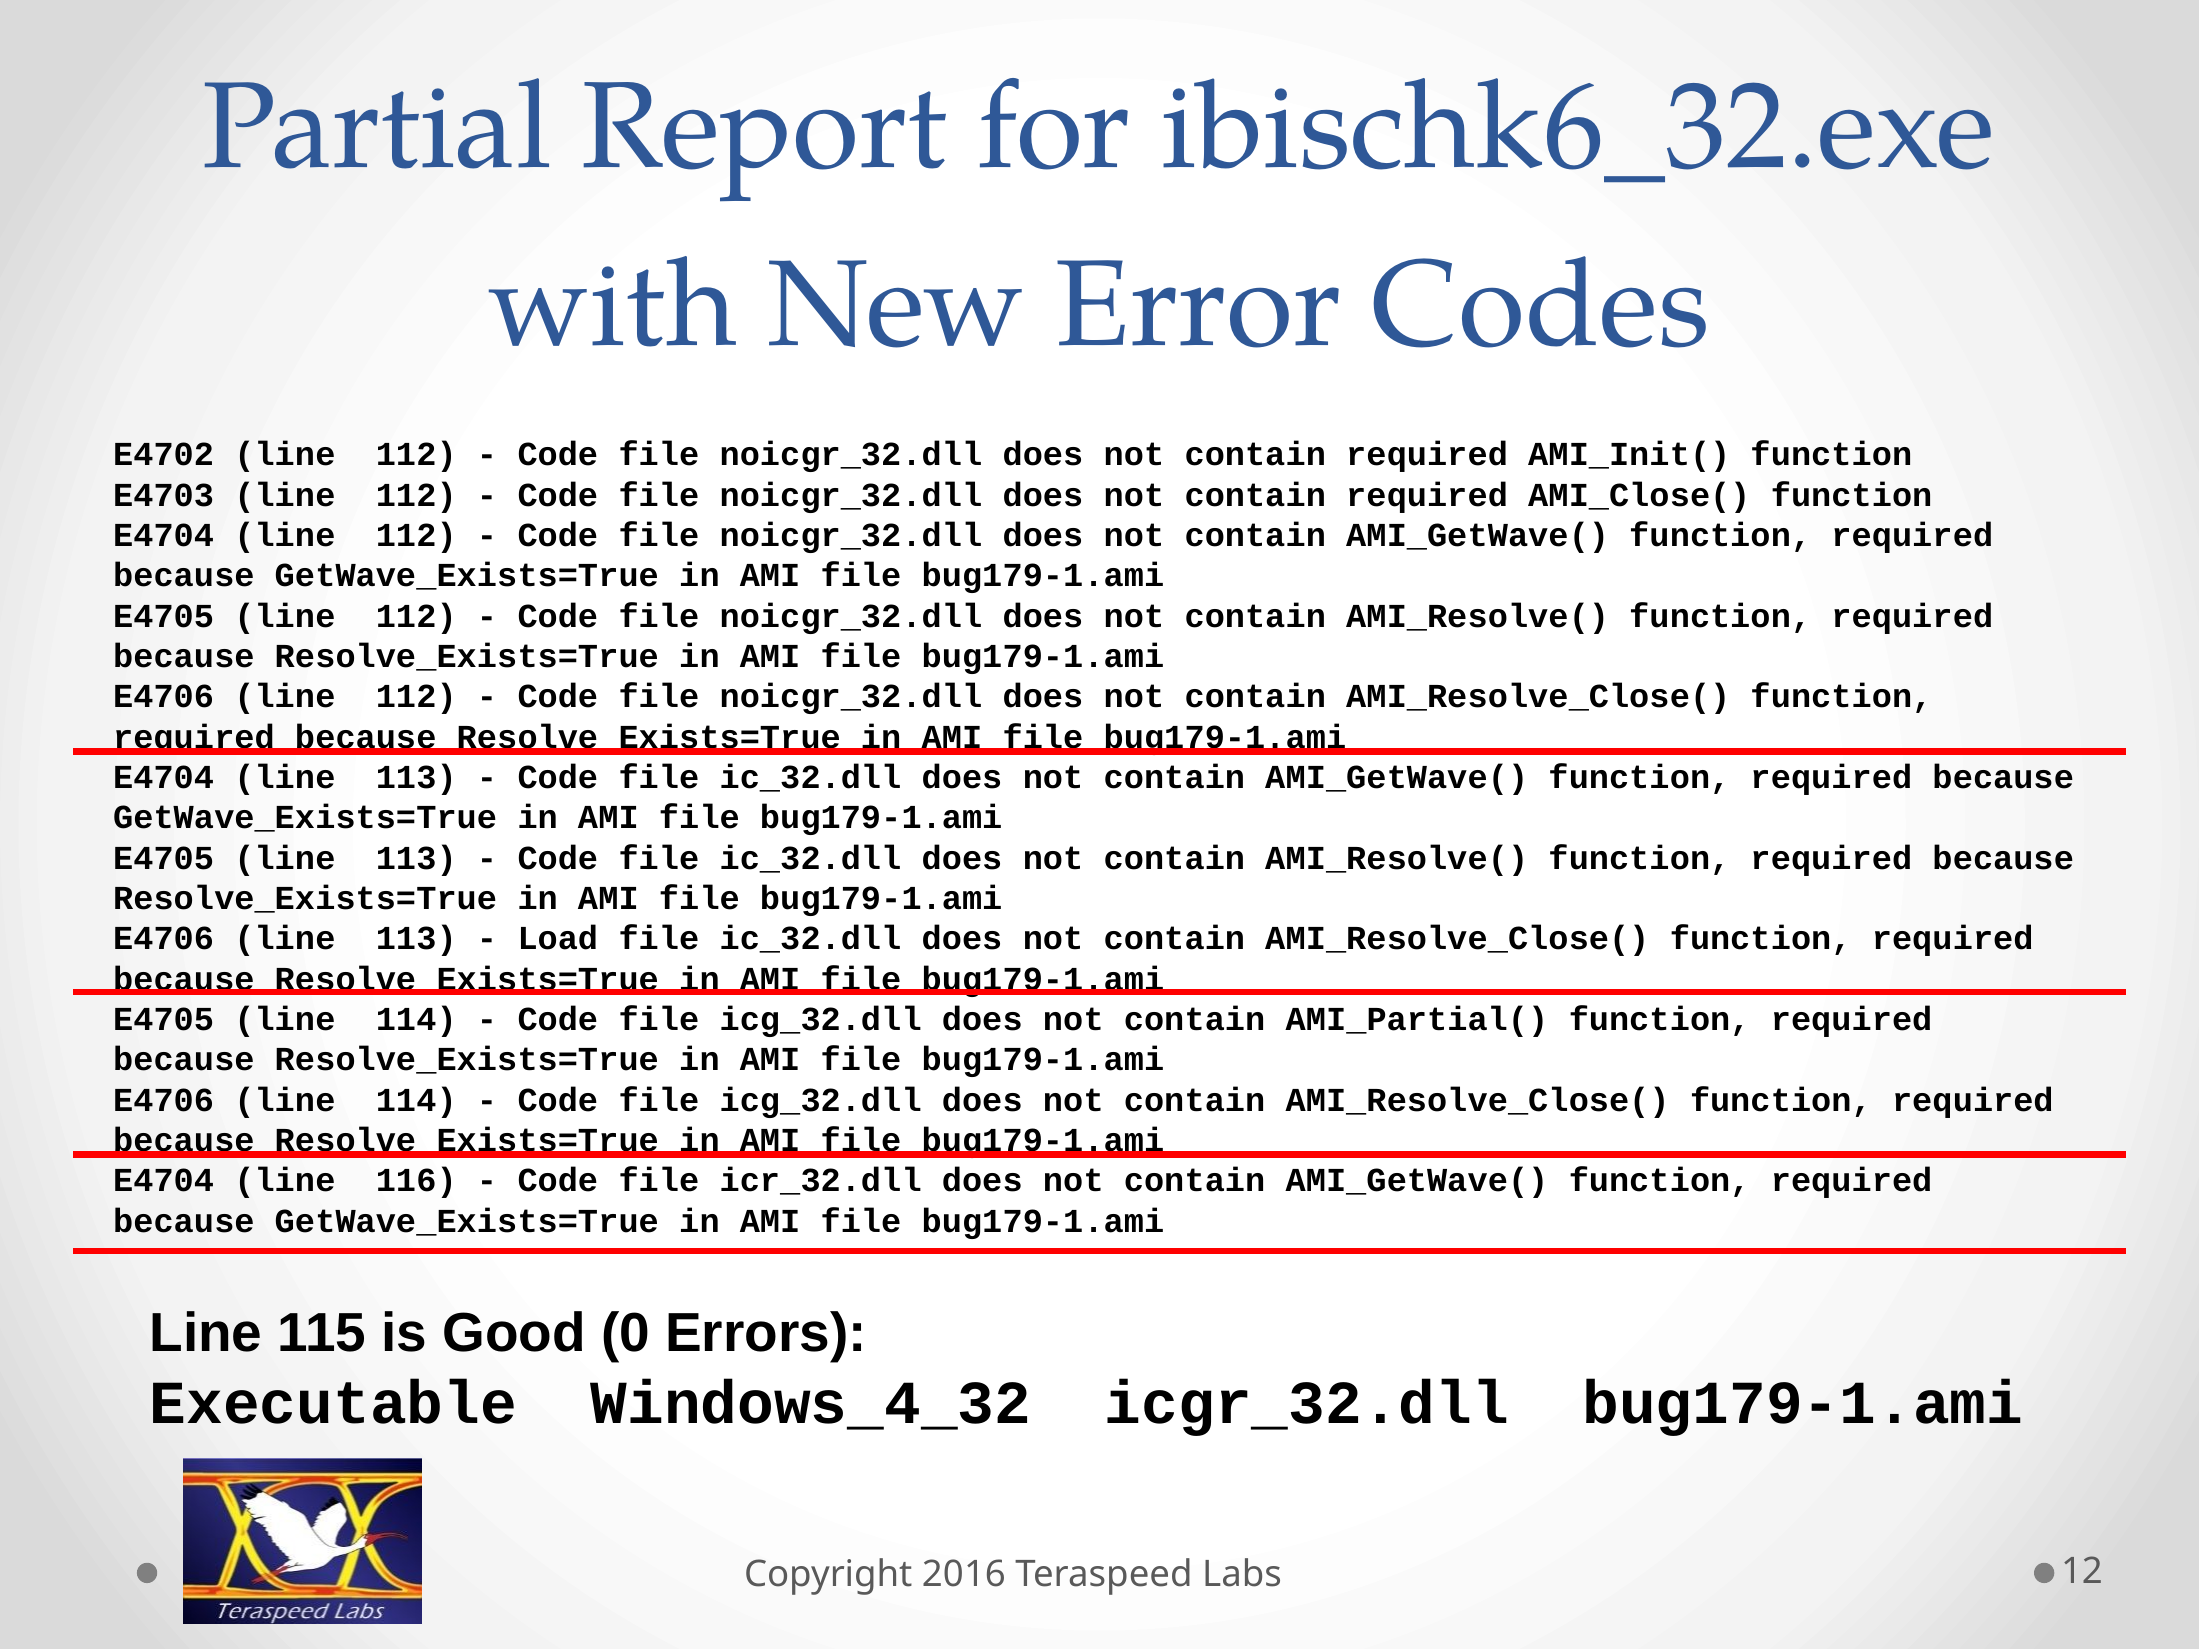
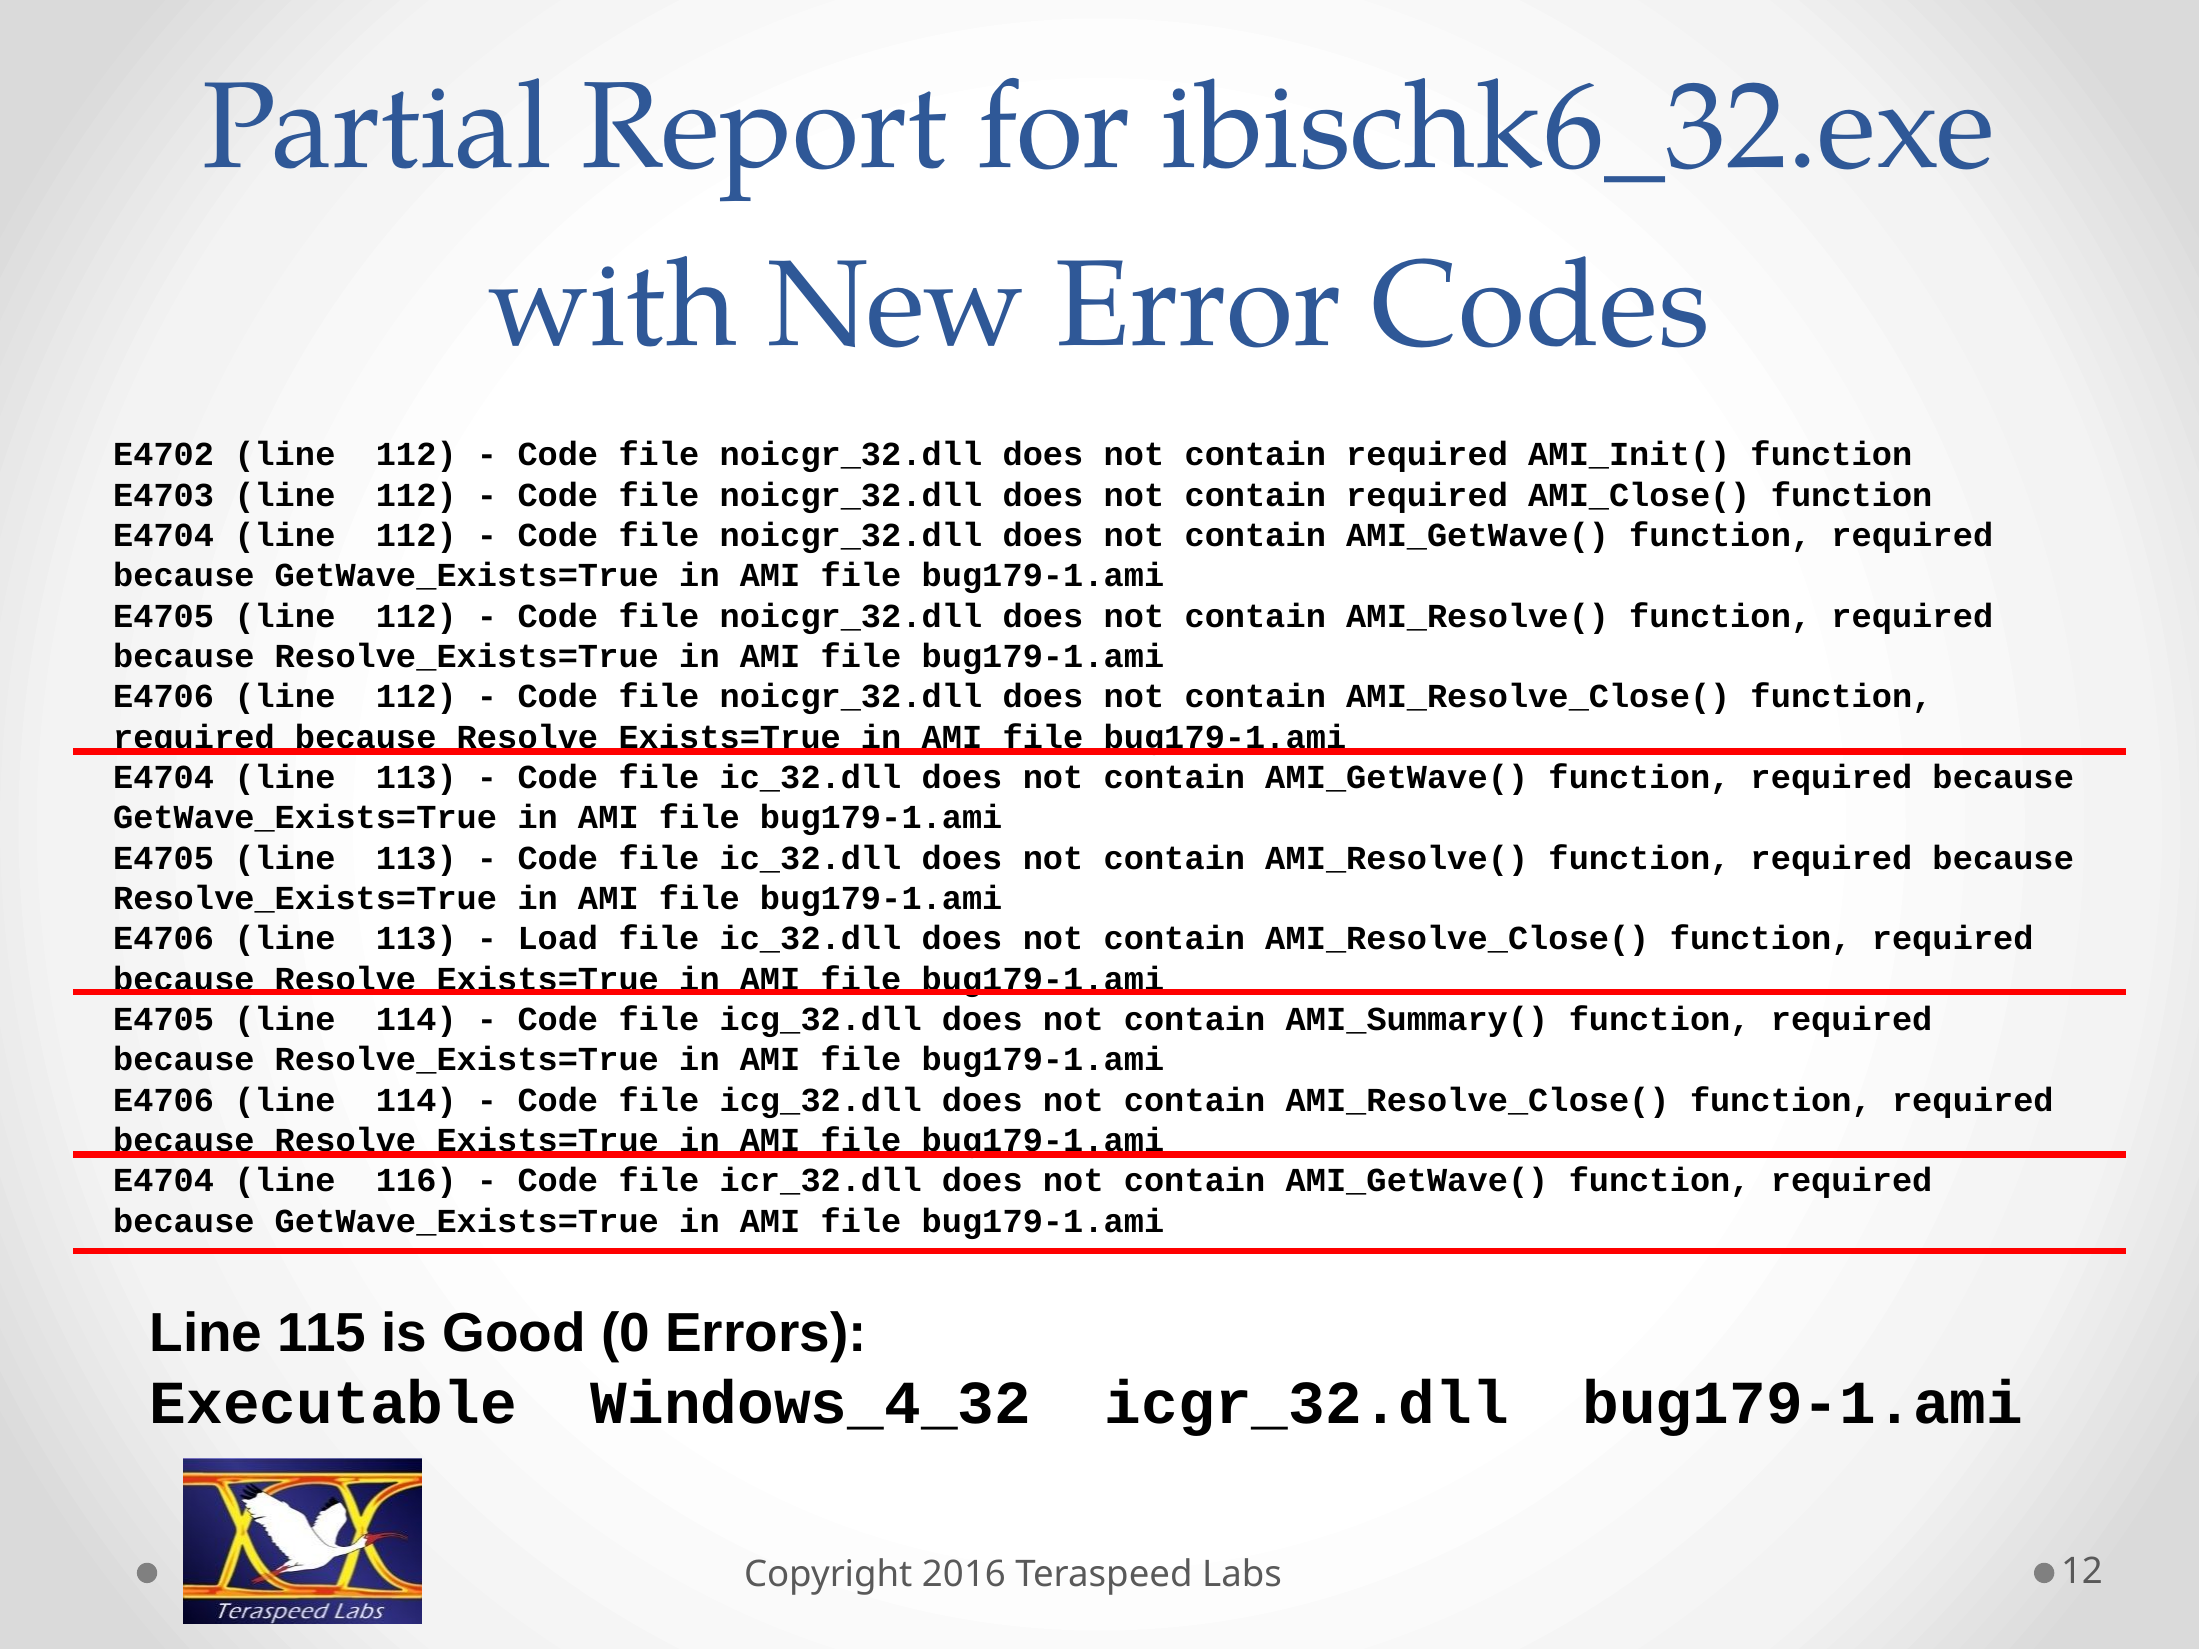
AMI_Partial(: AMI_Partial( -> AMI_Summary( (1417, 1020)
